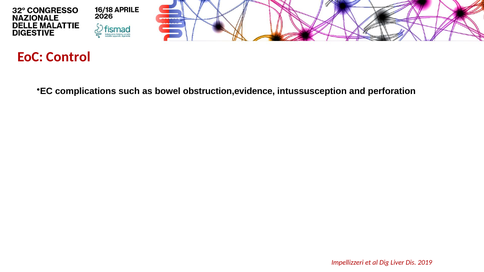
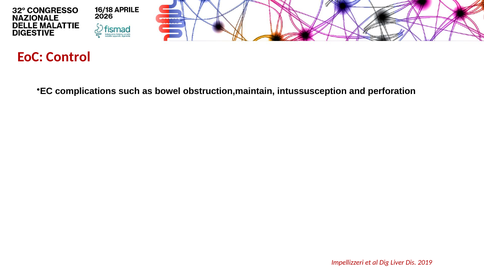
obstruction,evidence: obstruction,evidence -> obstruction,maintain (229, 91)
